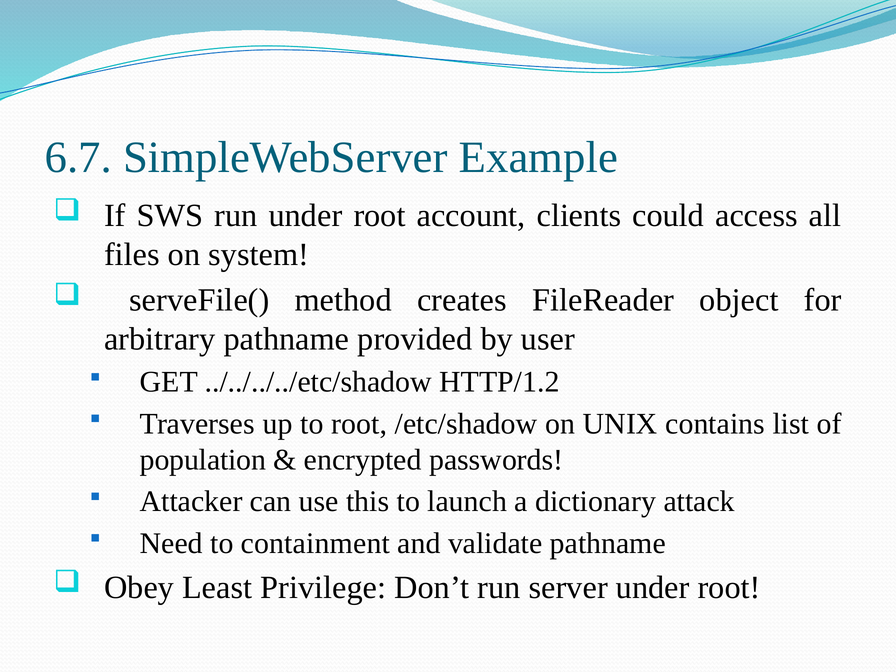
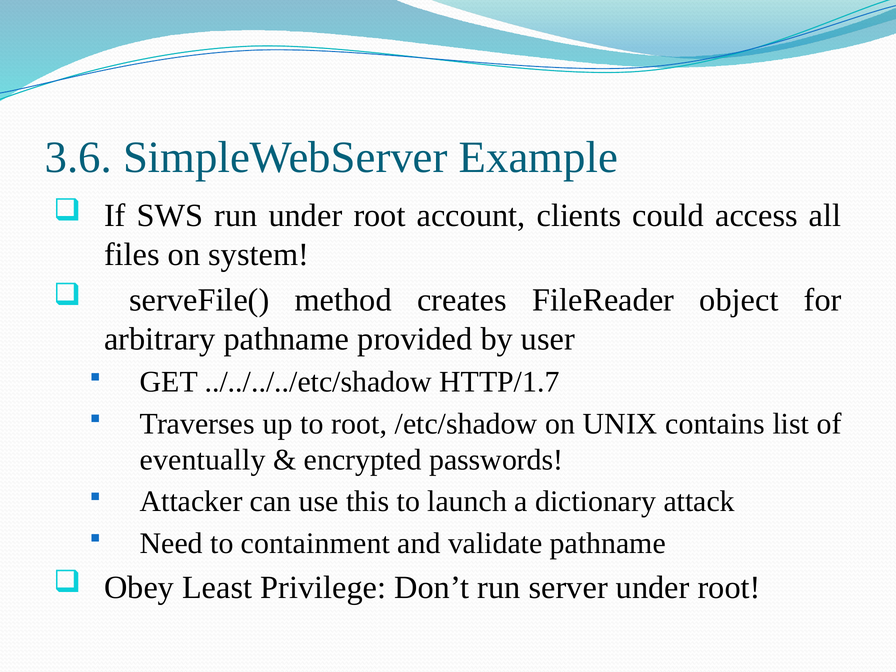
6.7: 6.7 -> 3.6 (78, 157)
HTTP/1.2: HTTP/1.2 -> HTTP/1.7 (499, 382)
population: population -> eventually (203, 460)
